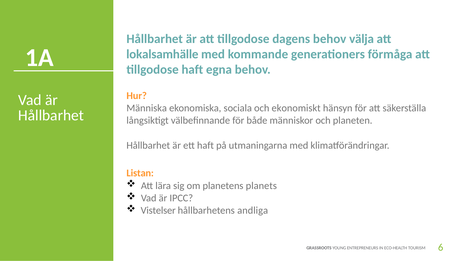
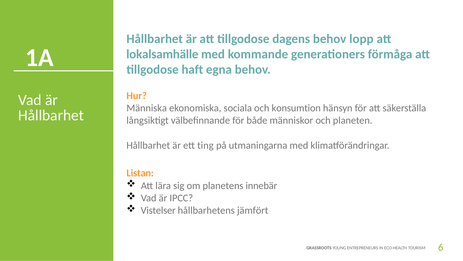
välja: välja -> lopp (361, 39)
ekonomiskt: ekonomiskt -> konsumtion (296, 108)
ett haft: haft -> ting (205, 145)
planets: planets -> innebär (261, 185)
andliga: andliga -> jämfört (253, 210)
